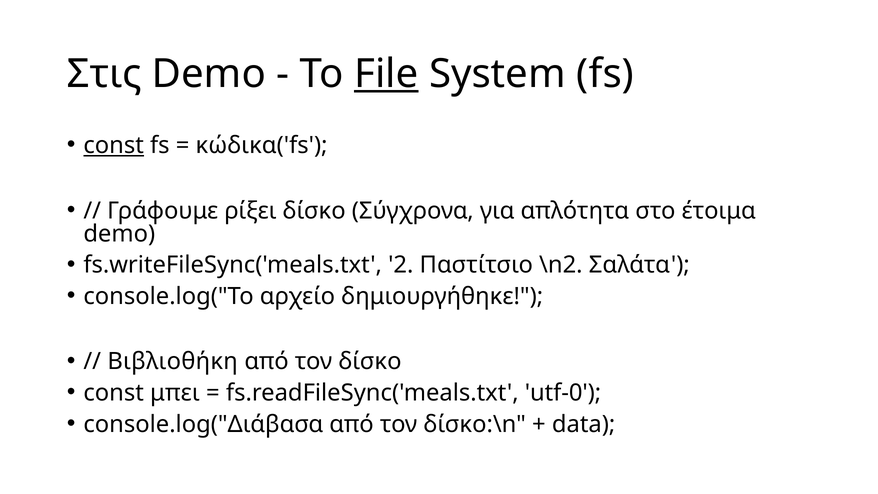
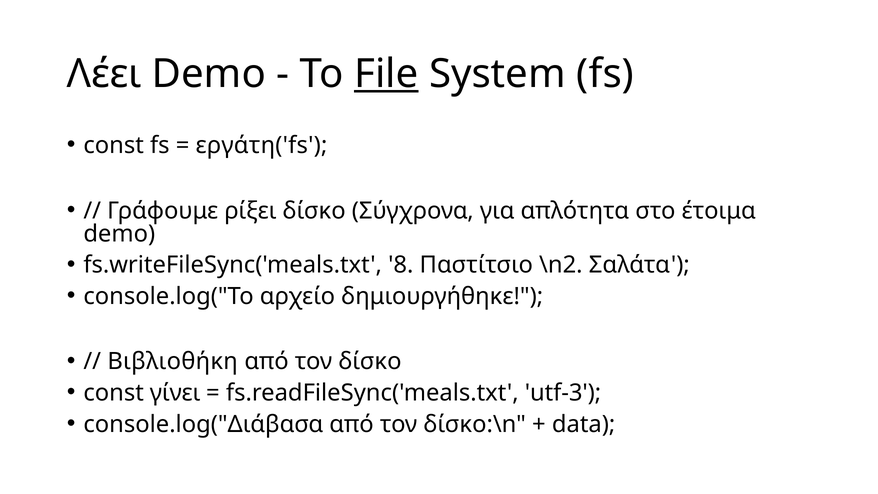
Στις: Στις -> Λέει (104, 74)
const underline: present -> none (114, 145)
κώδικα('fs: κώδικα('fs -> εργάτη('fs (261, 145)
2: 2 -> 8 (401, 265)
μπει: μπει -> γίνει (175, 393)
utf-0: utf-0 -> utf-3 (563, 393)
